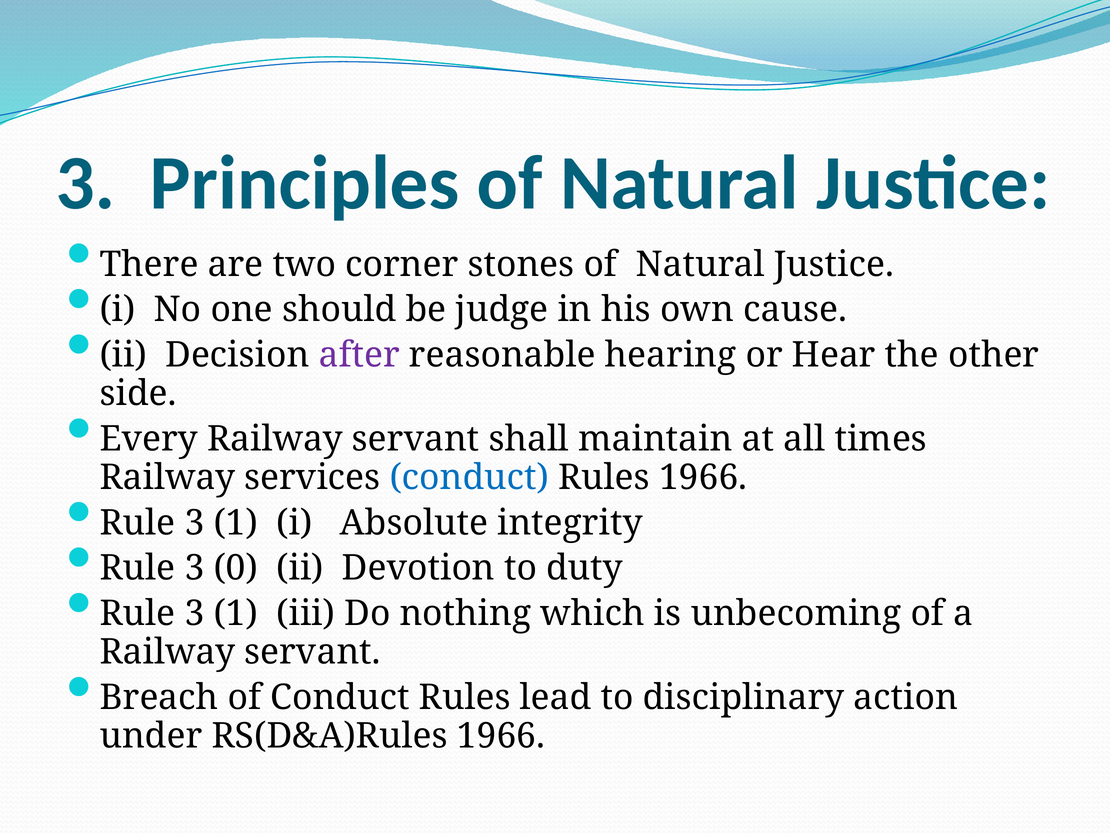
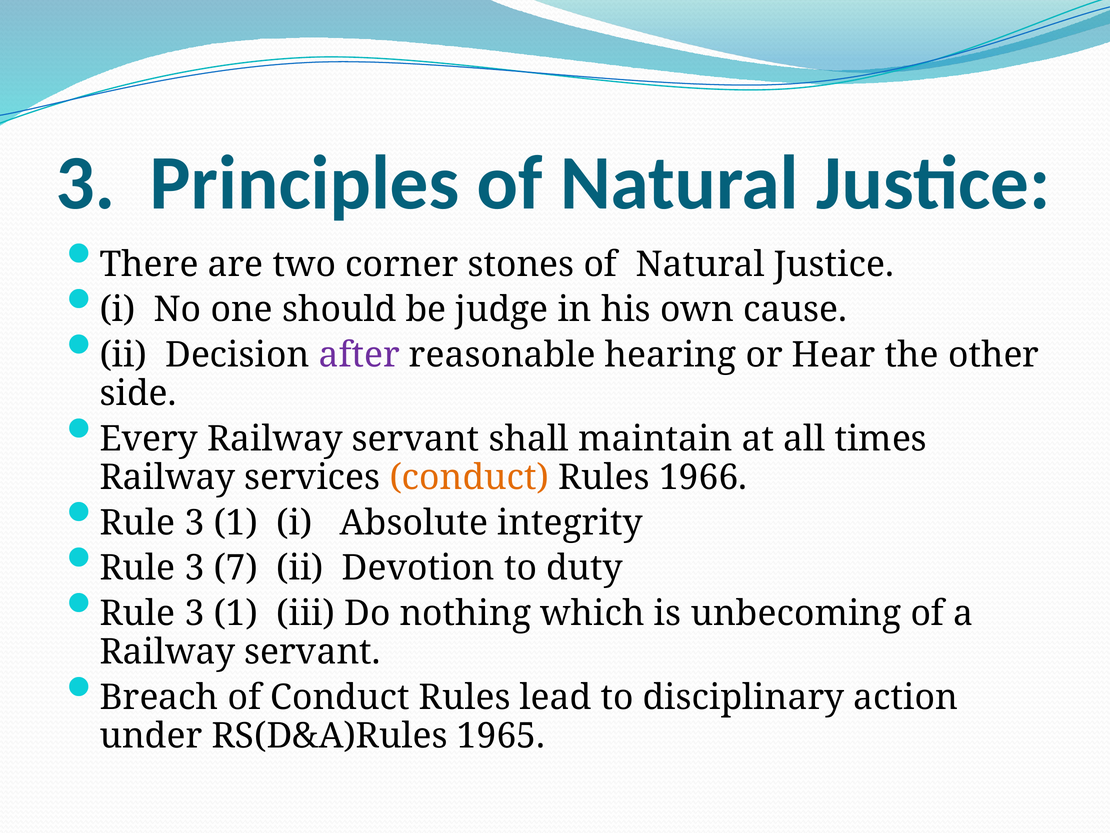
conduct colour: blue -> orange (469, 477)
0: 0 -> 7 (236, 568)
RS(D&A)Rules 1966: 1966 -> 1965 (501, 735)
